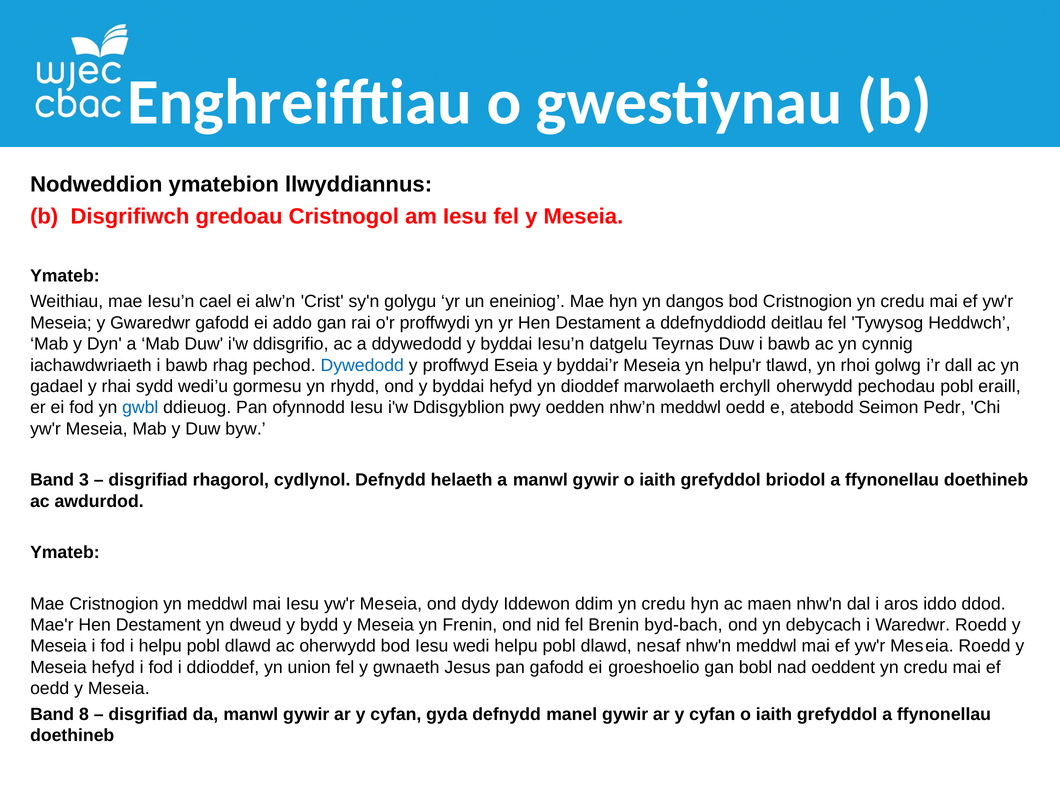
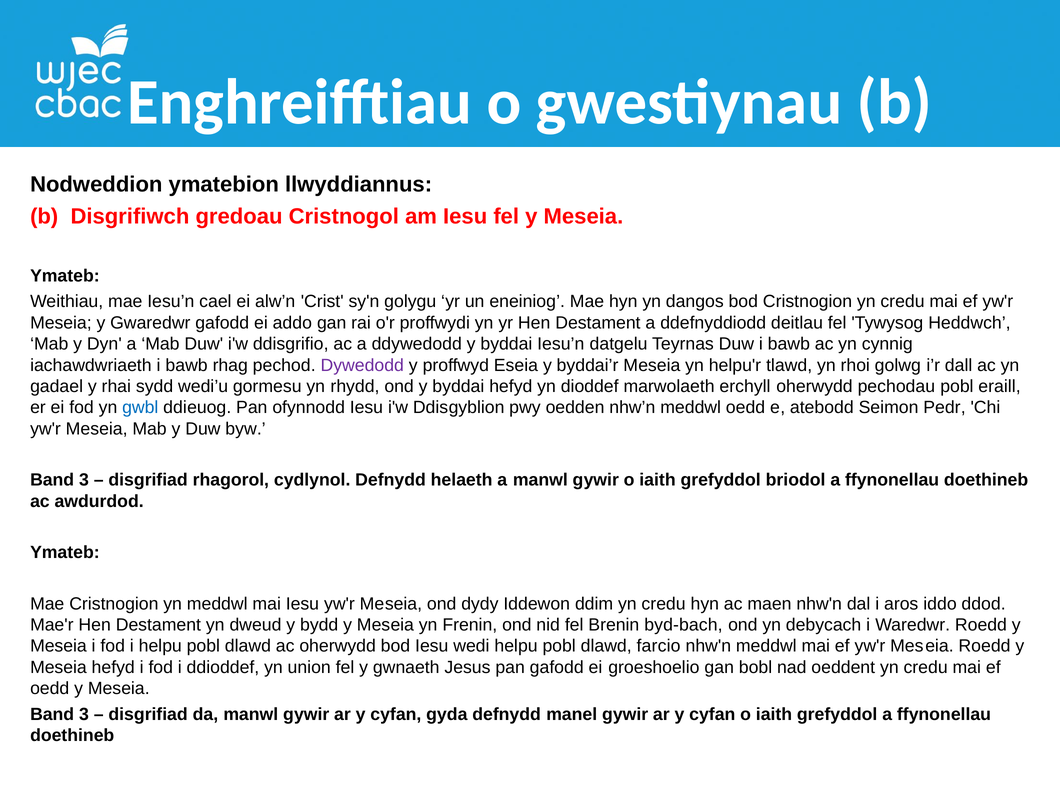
Dywedodd colour: blue -> purple (362, 365)
nesaf: nesaf -> farcio (659, 646)
8: 8 -> 3 (84, 714)
